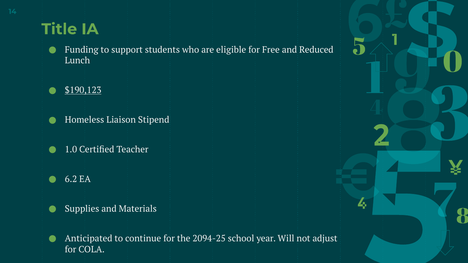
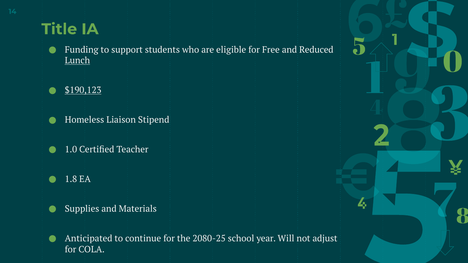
Lunch underline: none -> present (77, 61)
6.2: 6.2 -> 1.8 (71, 179)
2094-25: 2094-25 -> 2080-25 (209, 239)
